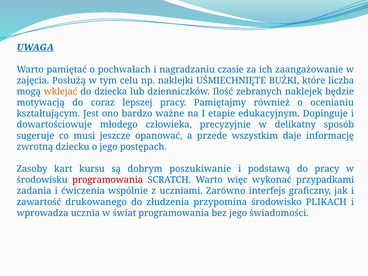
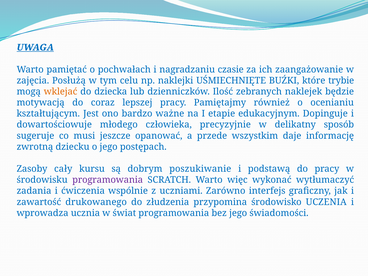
liczba: liczba -> trybie (341, 81)
kart: kart -> cały (63, 169)
programowania colour: red -> purple (108, 180)
przypadkami: przypadkami -> wytłumaczyć (325, 180)
PLIKACH: PLIKACH -> UCZENIA (326, 202)
